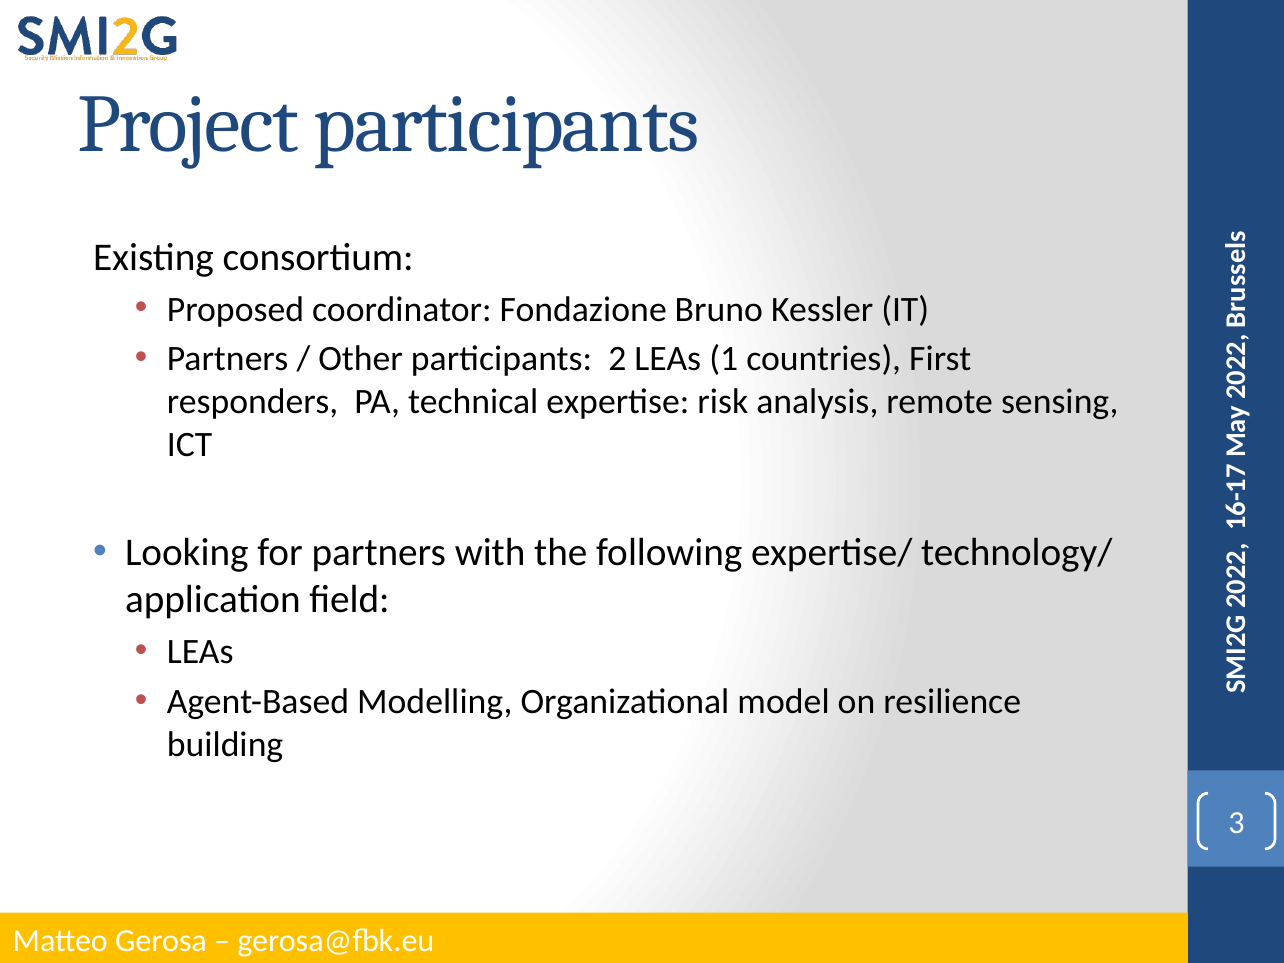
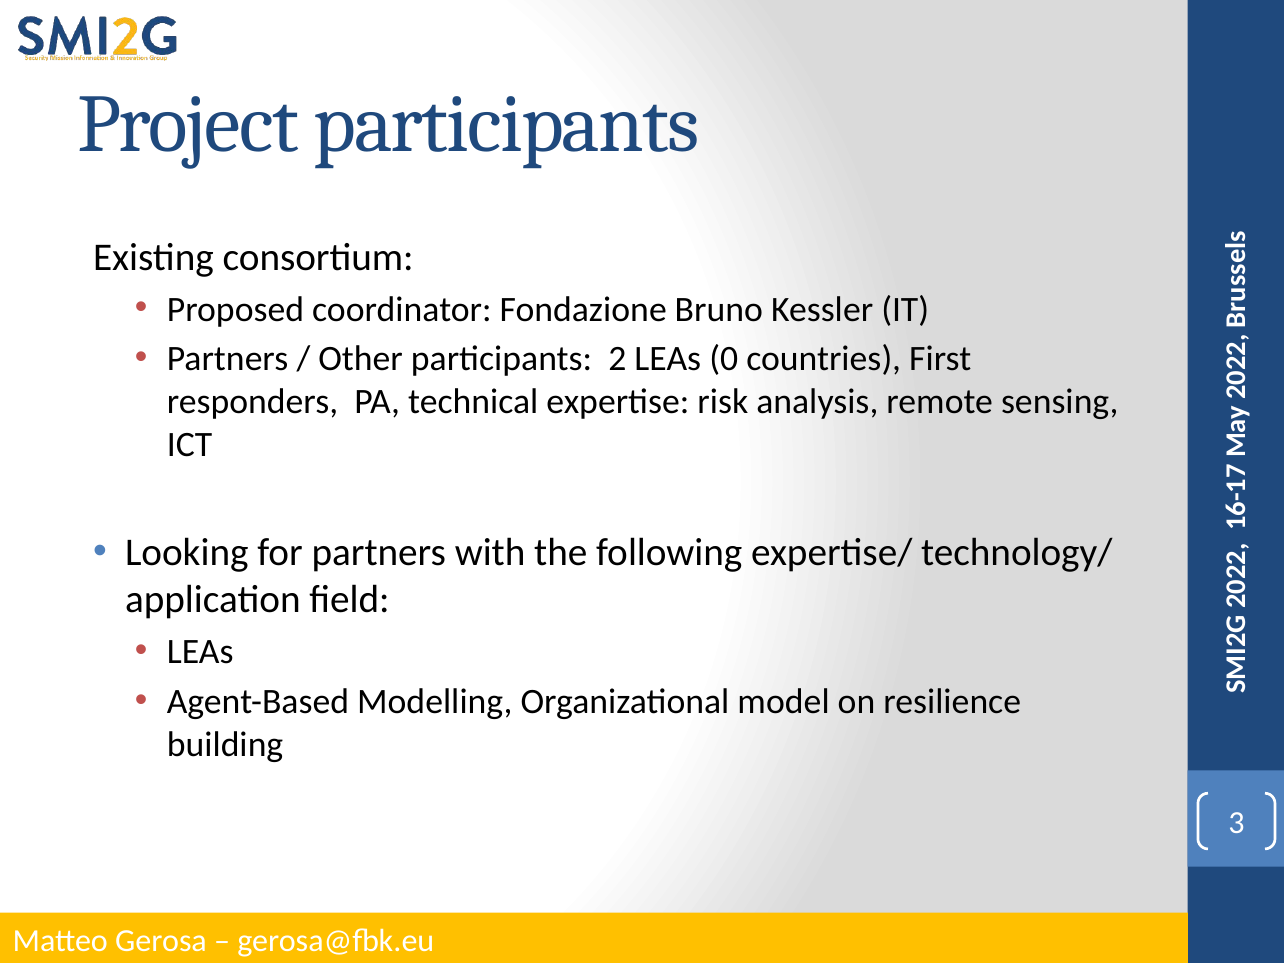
LEAs 1: 1 -> 0 (724, 359)
